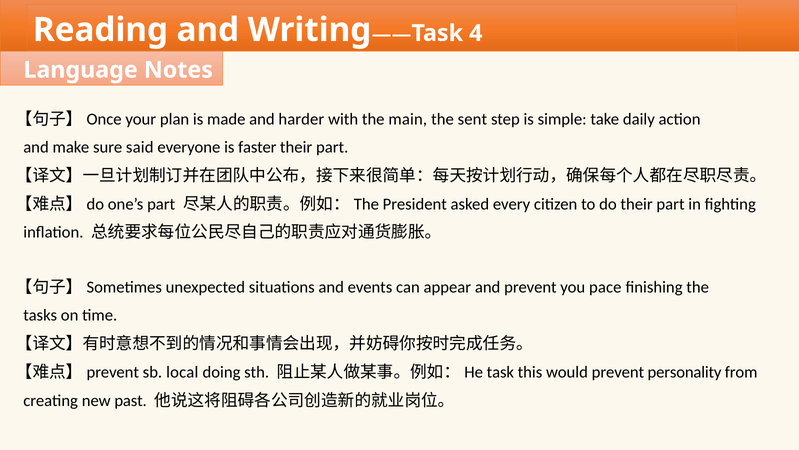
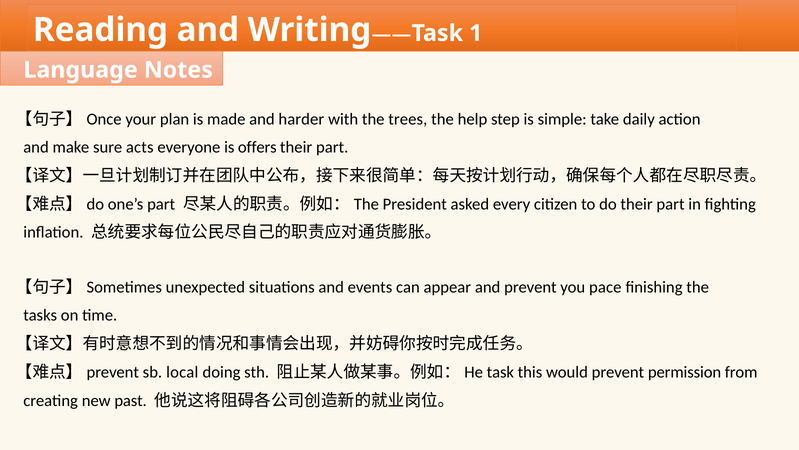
4: 4 -> 1 (476, 33)
main: main -> trees (408, 119)
sent: sent -> help (472, 119)
said: said -> acts (140, 147)
faster: faster -> offers (257, 147)
personality: personality -> permission (685, 372)
